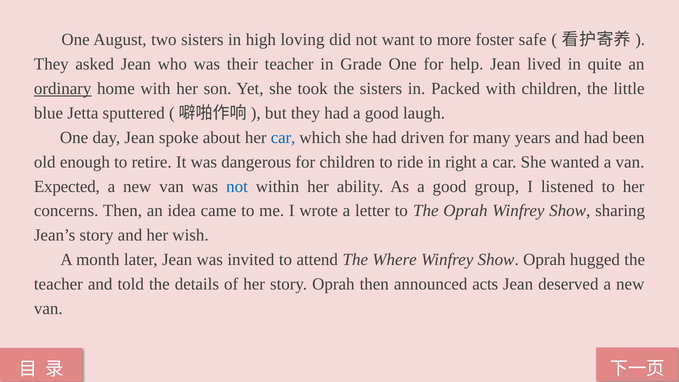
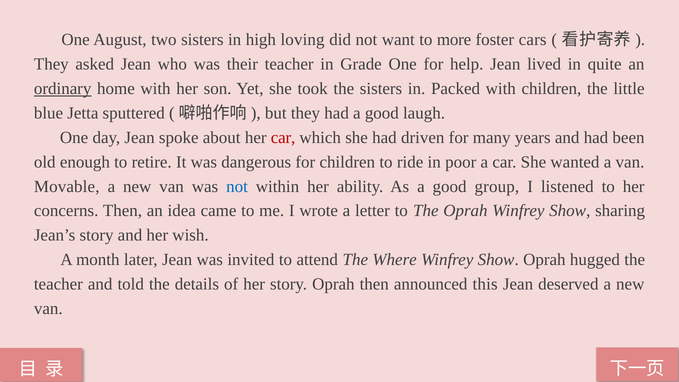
safe: safe -> cars (533, 40)
car colour: blue -> red (283, 138)
right: right -> poor (461, 162)
Expected: Expected -> Movable (67, 186)
acts: acts -> this (485, 284)
